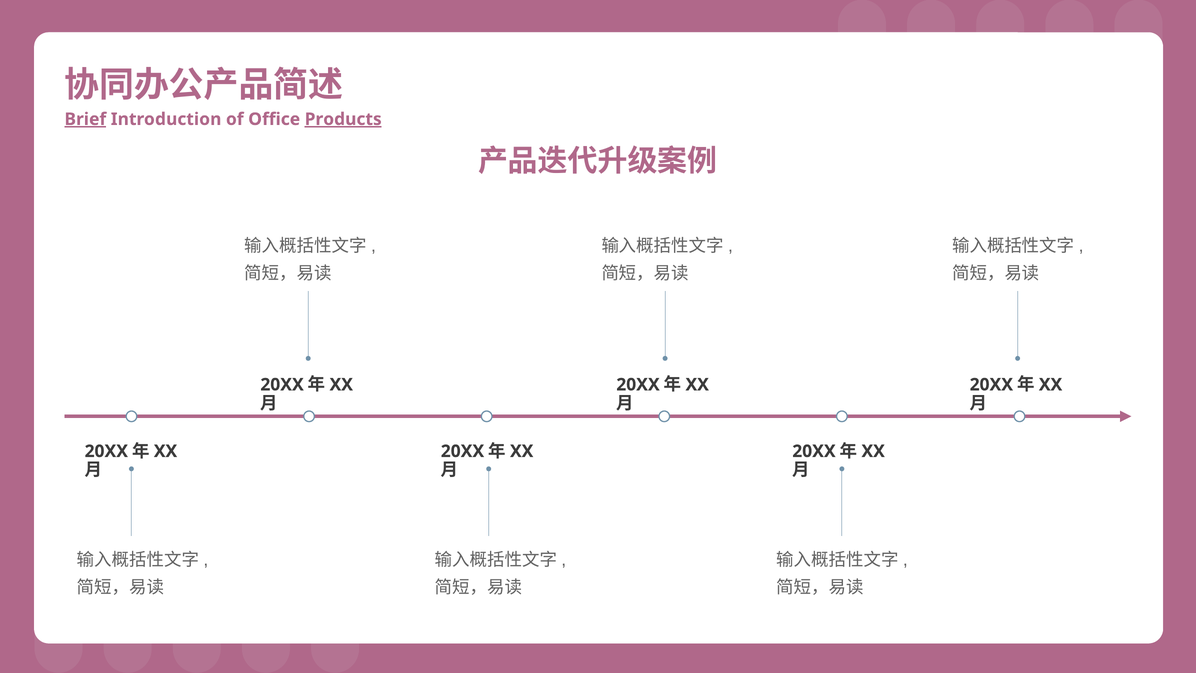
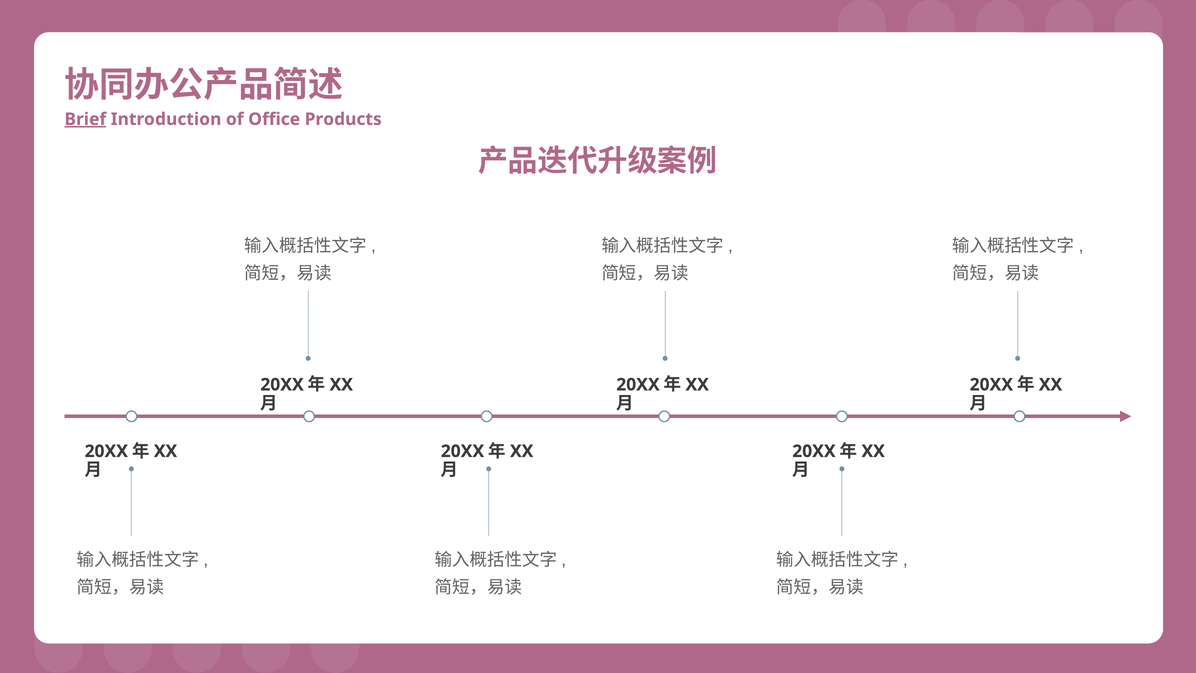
Products underline: present -> none (343, 119)
